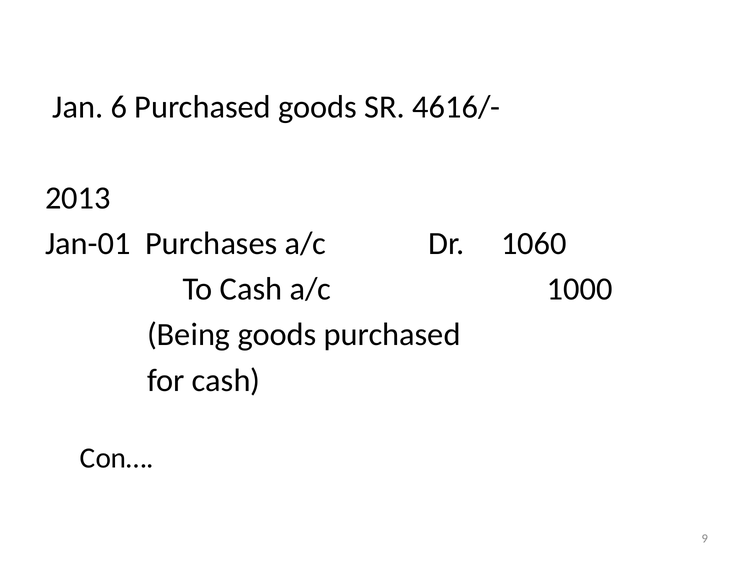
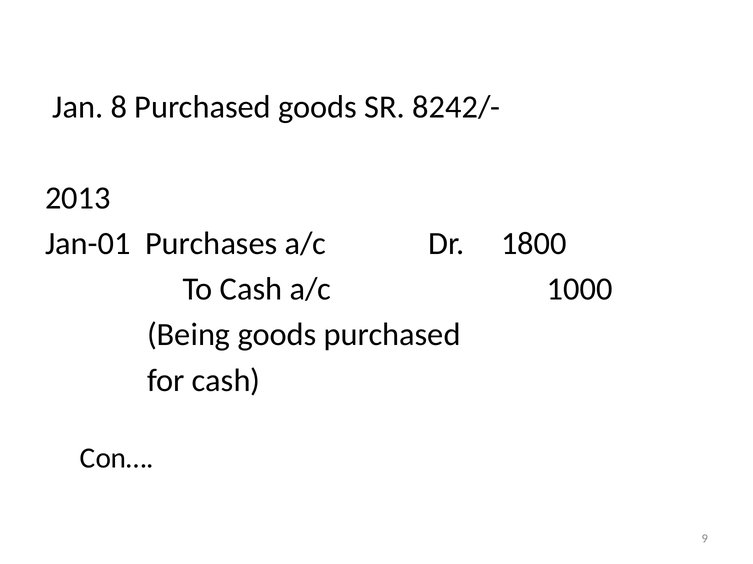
6: 6 -> 8 (119, 107)
4616/-: 4616/- -> 8242/- (456, 107)
1060: 1060 -> 1800 (534, 244)
